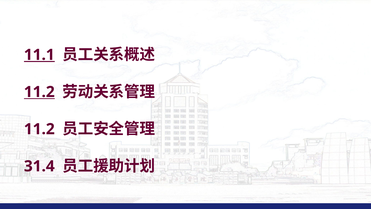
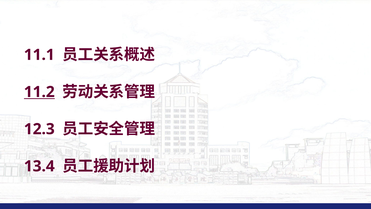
11.1 underline: present -> none (39, 55)
11.2: 11.2 -> 12.3 (39, 129)
31.4: 31.4 -> 13.4 (39, 166)
